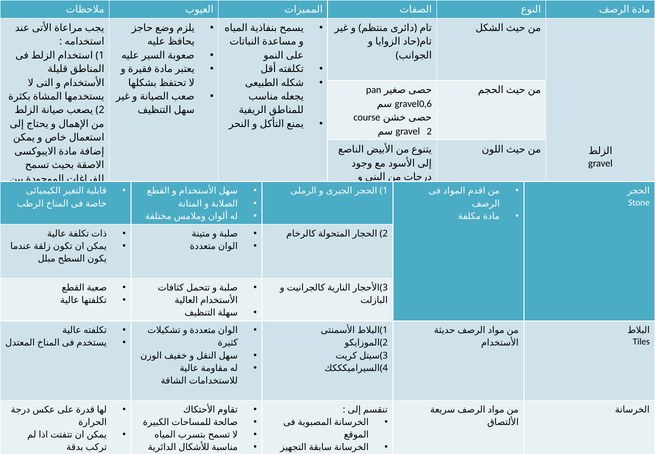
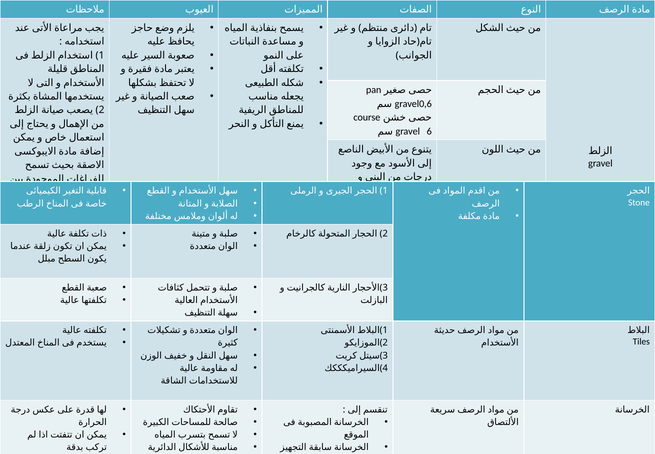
gravel 2: 2 -> 6 (429, 131)
